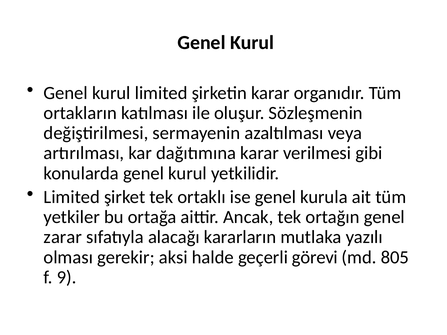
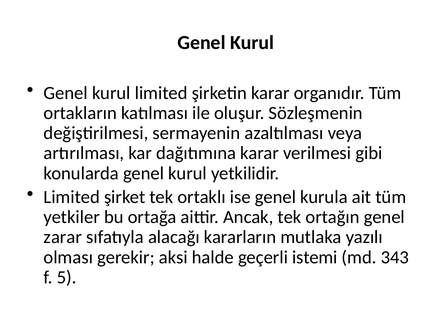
görevi: görevi -> istemi (315, 257)
805: 805 -> 343 (395, 257)
9: 9 -> 5 (67, 278)
